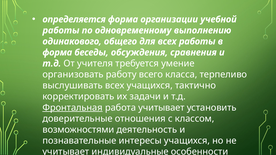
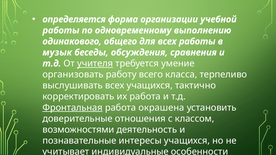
форма: форма -> музык (57, 53)
учителя underline: none -> present (95, 64)
их задачи: задачи -> работа (145, 97)
работа учитывает: учитывает -> окрашена (161, 108)
